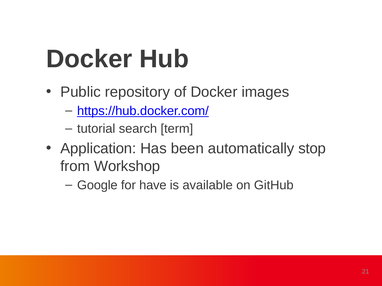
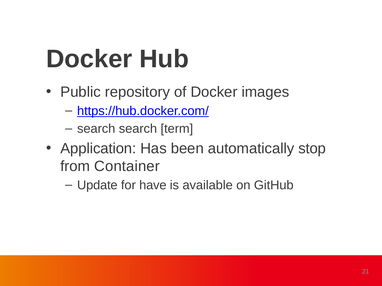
tutorial: tutorial -> search (96, 129)
Workshop: Workshop -> Container (127, 167)
Google: Google -> Update (97, 185)
